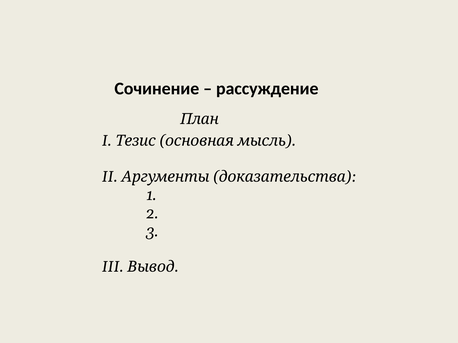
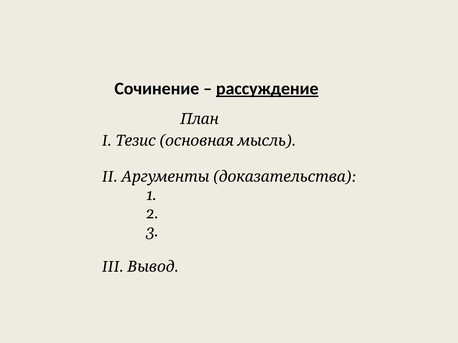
рассуждение underline: none -> present (267, 89)
